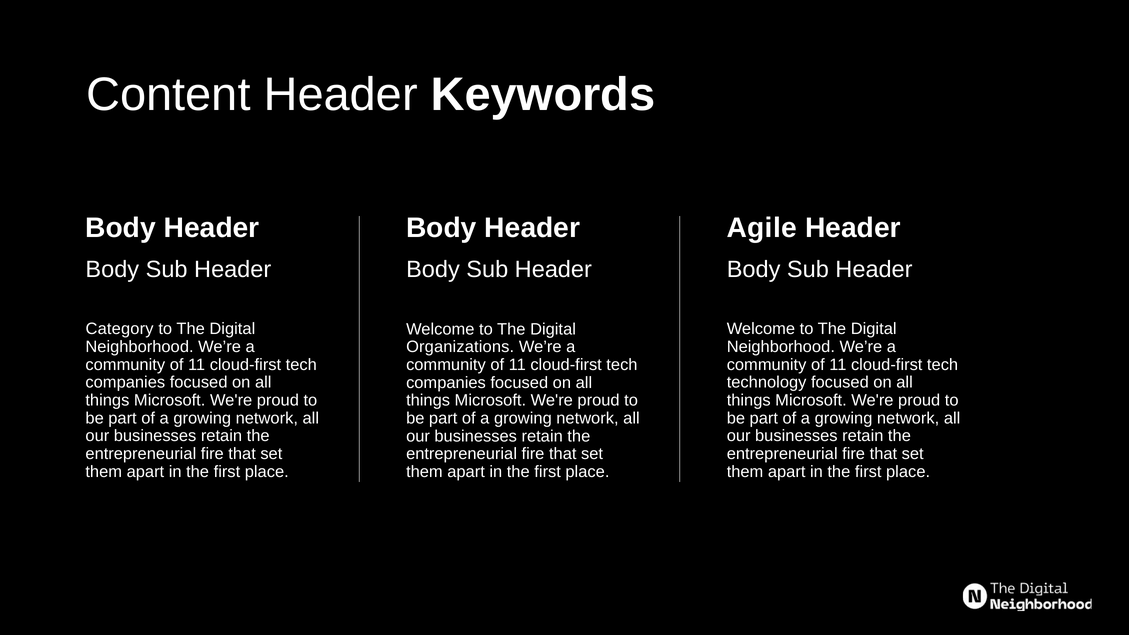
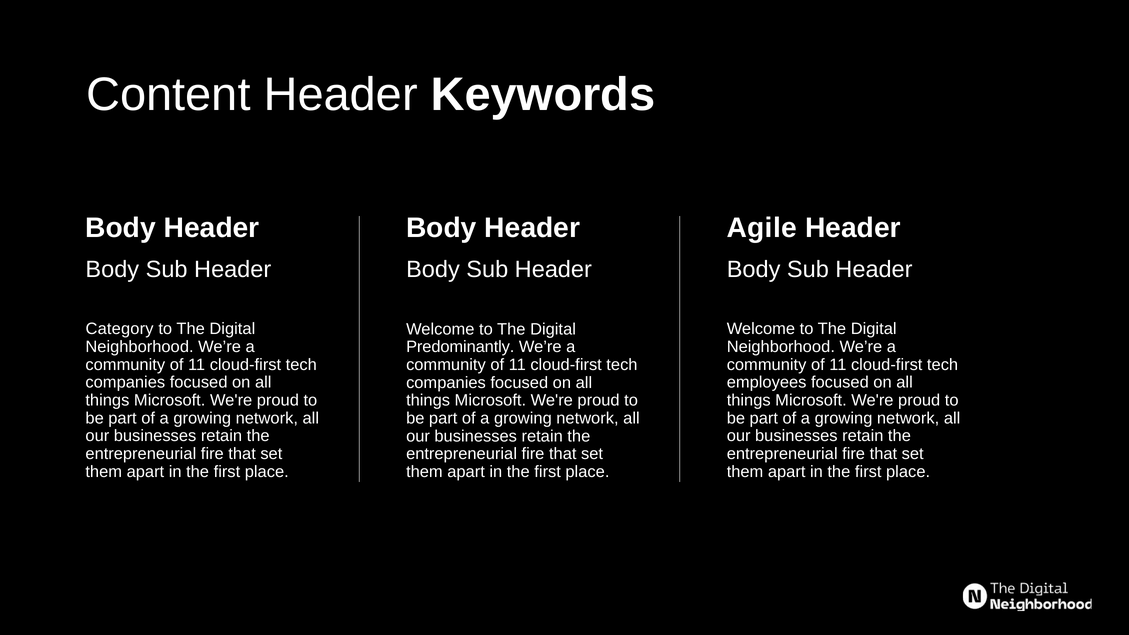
Organizations: Organizations -> Predominantly (460, 347)
technology: technology -> employees (767, 383)
